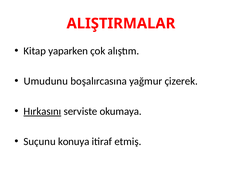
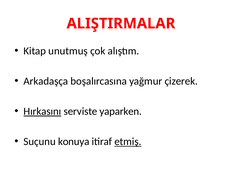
yaparken: yaparken -> unutmuş (68, 51)
Umudunu: Umudunu -> Arkadaşça (46, 81)
okumaya: okumaya -> yaparken (121, 111)
etmiş underline: none -> present (128, 141)
